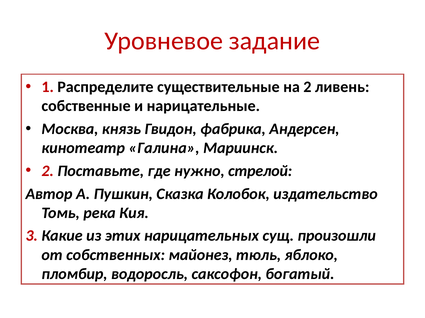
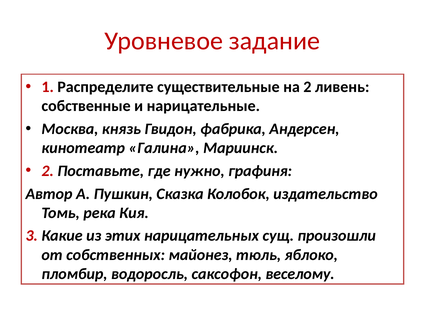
стрелой: стрелой -> графиня (260, 171)
богатый: богатый -> веселому (300, 275)
